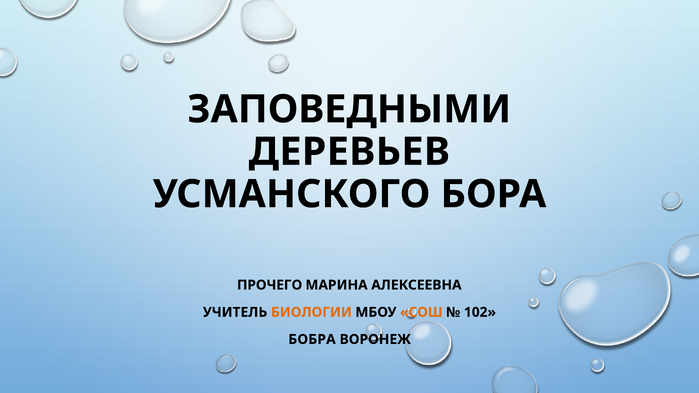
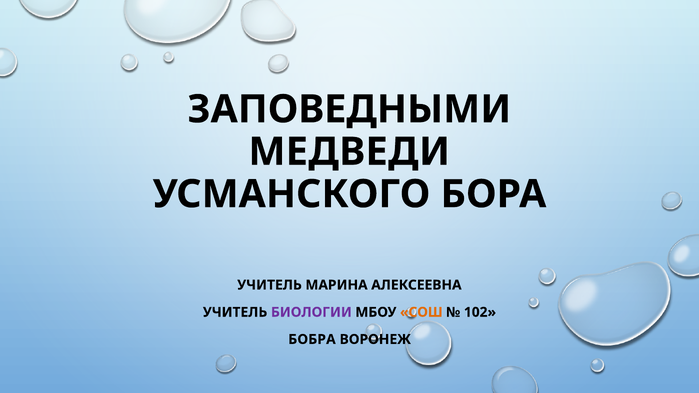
ДЕРЕВЬЕВ: ДЕРЕВЬЕВ -> МЕДВЕДИ (349, 152)
ПРОЧЕГО: ПРОЧЕГО -> УЧИТЕЛЬ (270, 285)
БИОЛОГИИ colour: orange -> purple (311, 312)
